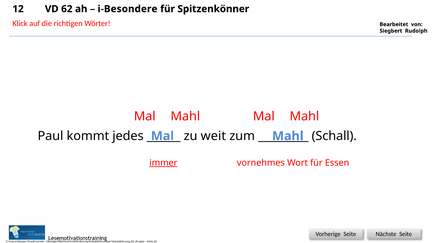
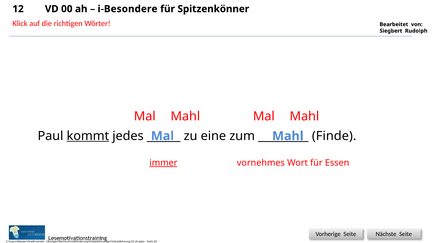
62: 62 -> 00 (67, 9)
kommt underline: none -> present (88, 136)
weit: weit -> eine (213, 136)
Schall: Schall -> Finde (334, 136)
